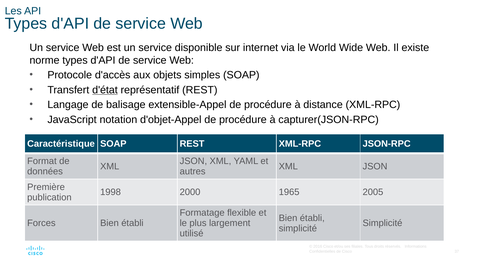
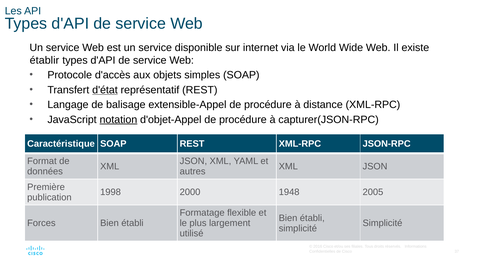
norme: norme -> établir (44, 60)
notation underline: none -> present (118, 120)
1965: 1965 -> 1948 (289, 192)
